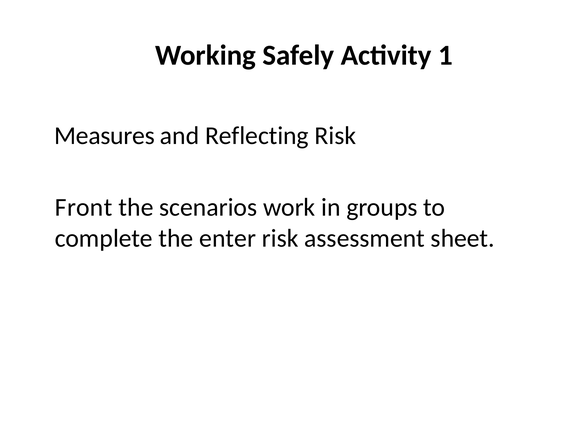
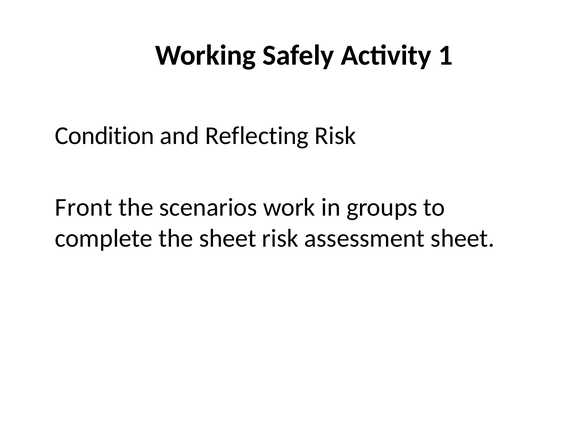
Measures: Measures -> Condition (105, 136)
the enter: enter -> sheet (228, 239)
